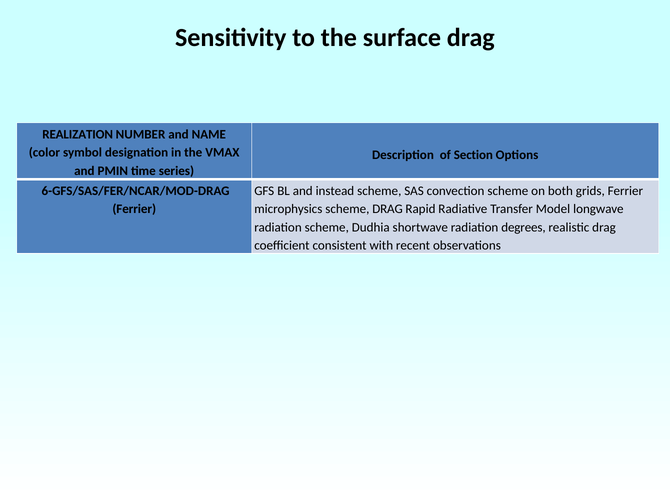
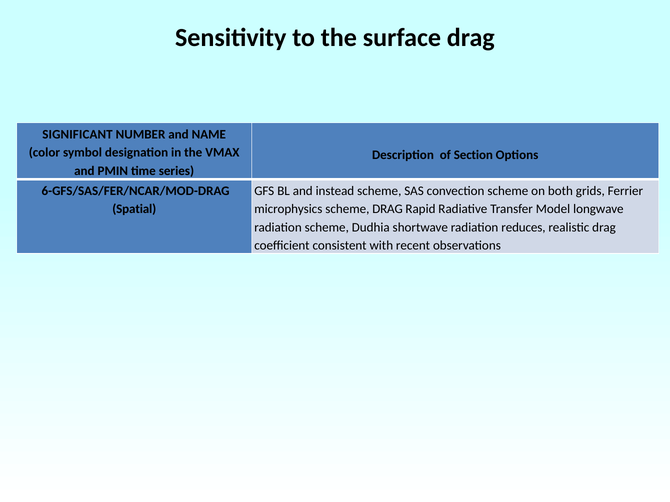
REALIZATION: REALIZATION -> SIGNIFICANT (78, 135)
Ferrier: Ferrier -> Spatial (134, 209)
degrees: degrees -> reduces (523, 228)
